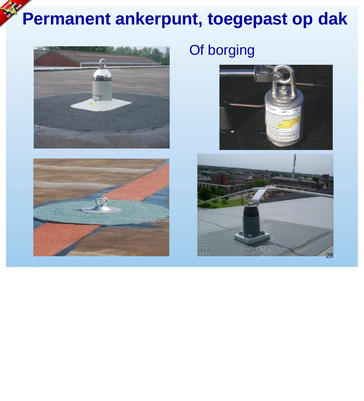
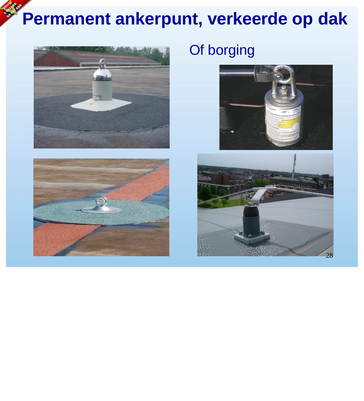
toegepast: toegepast -> verkeerde (248, 19)
